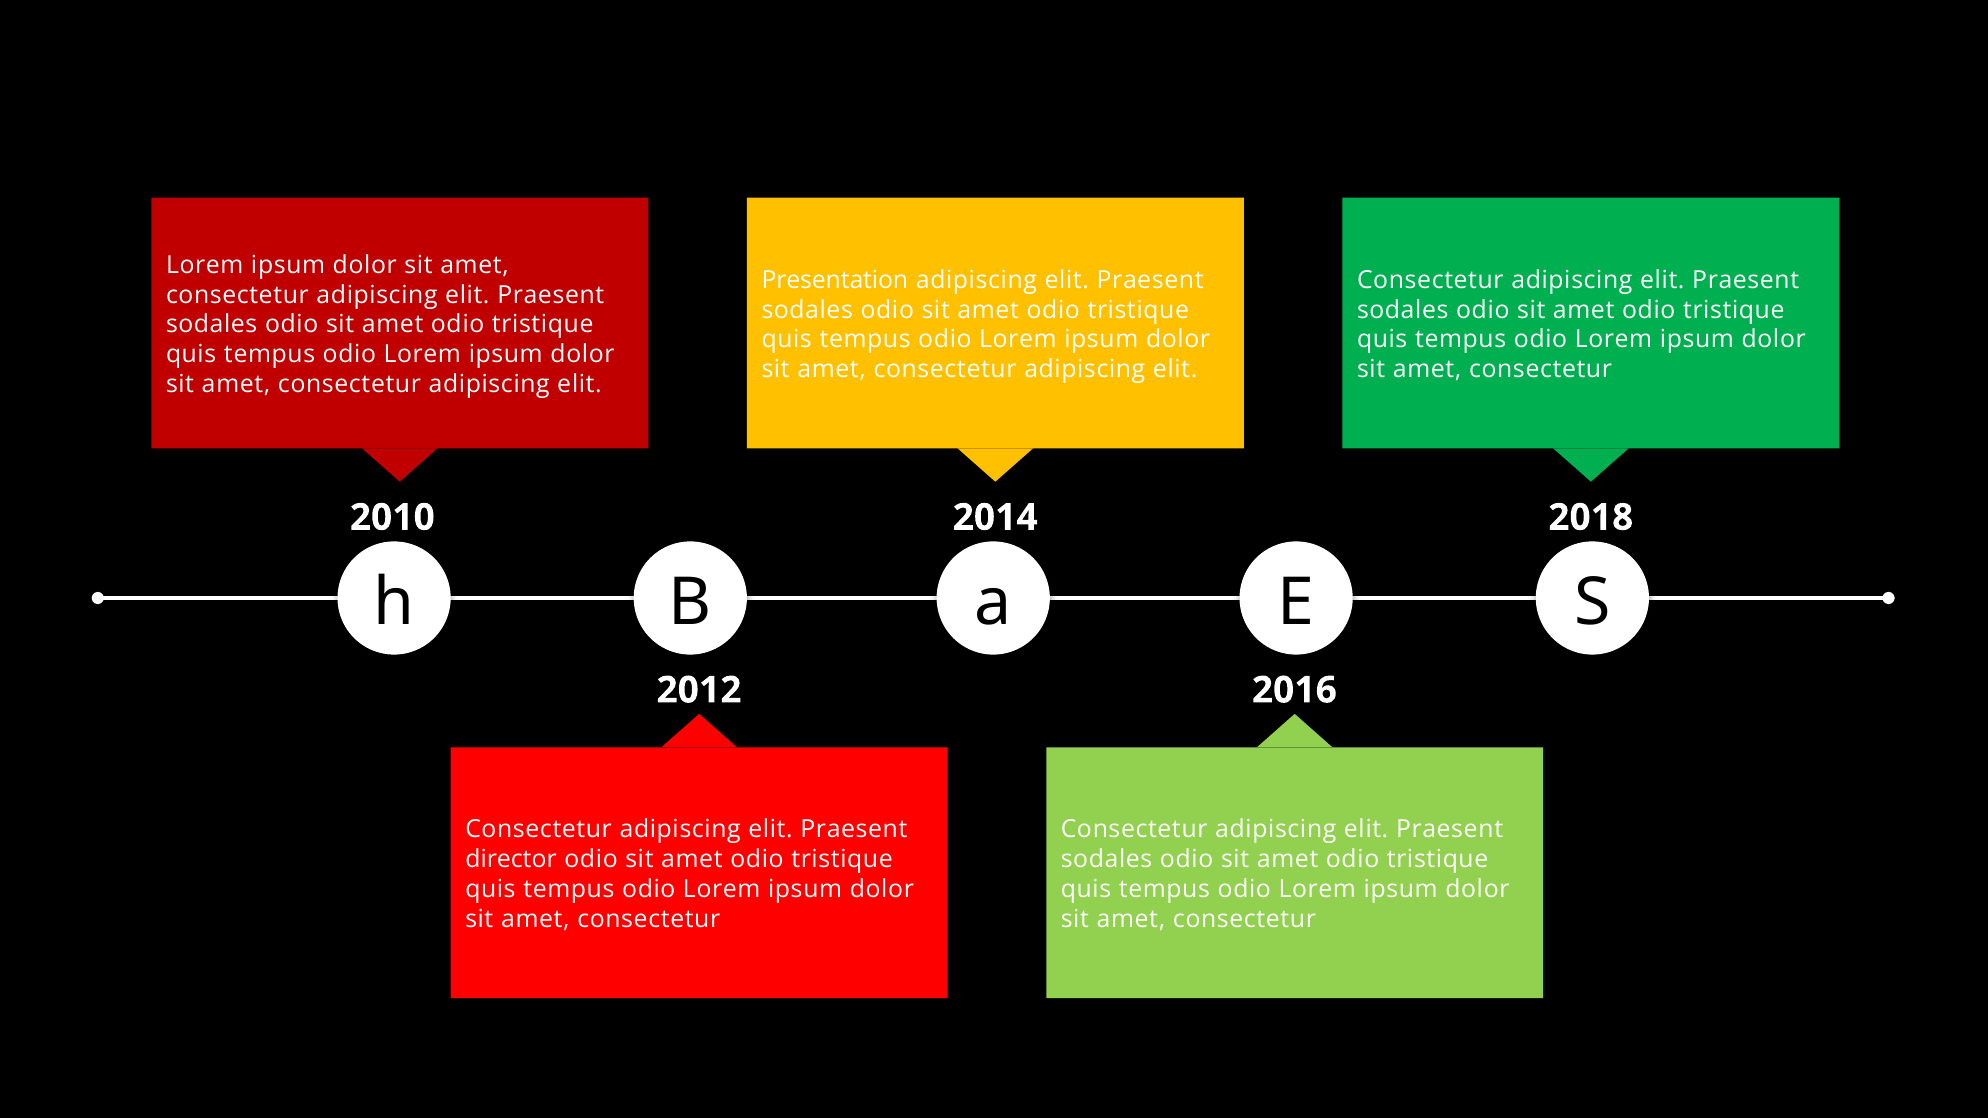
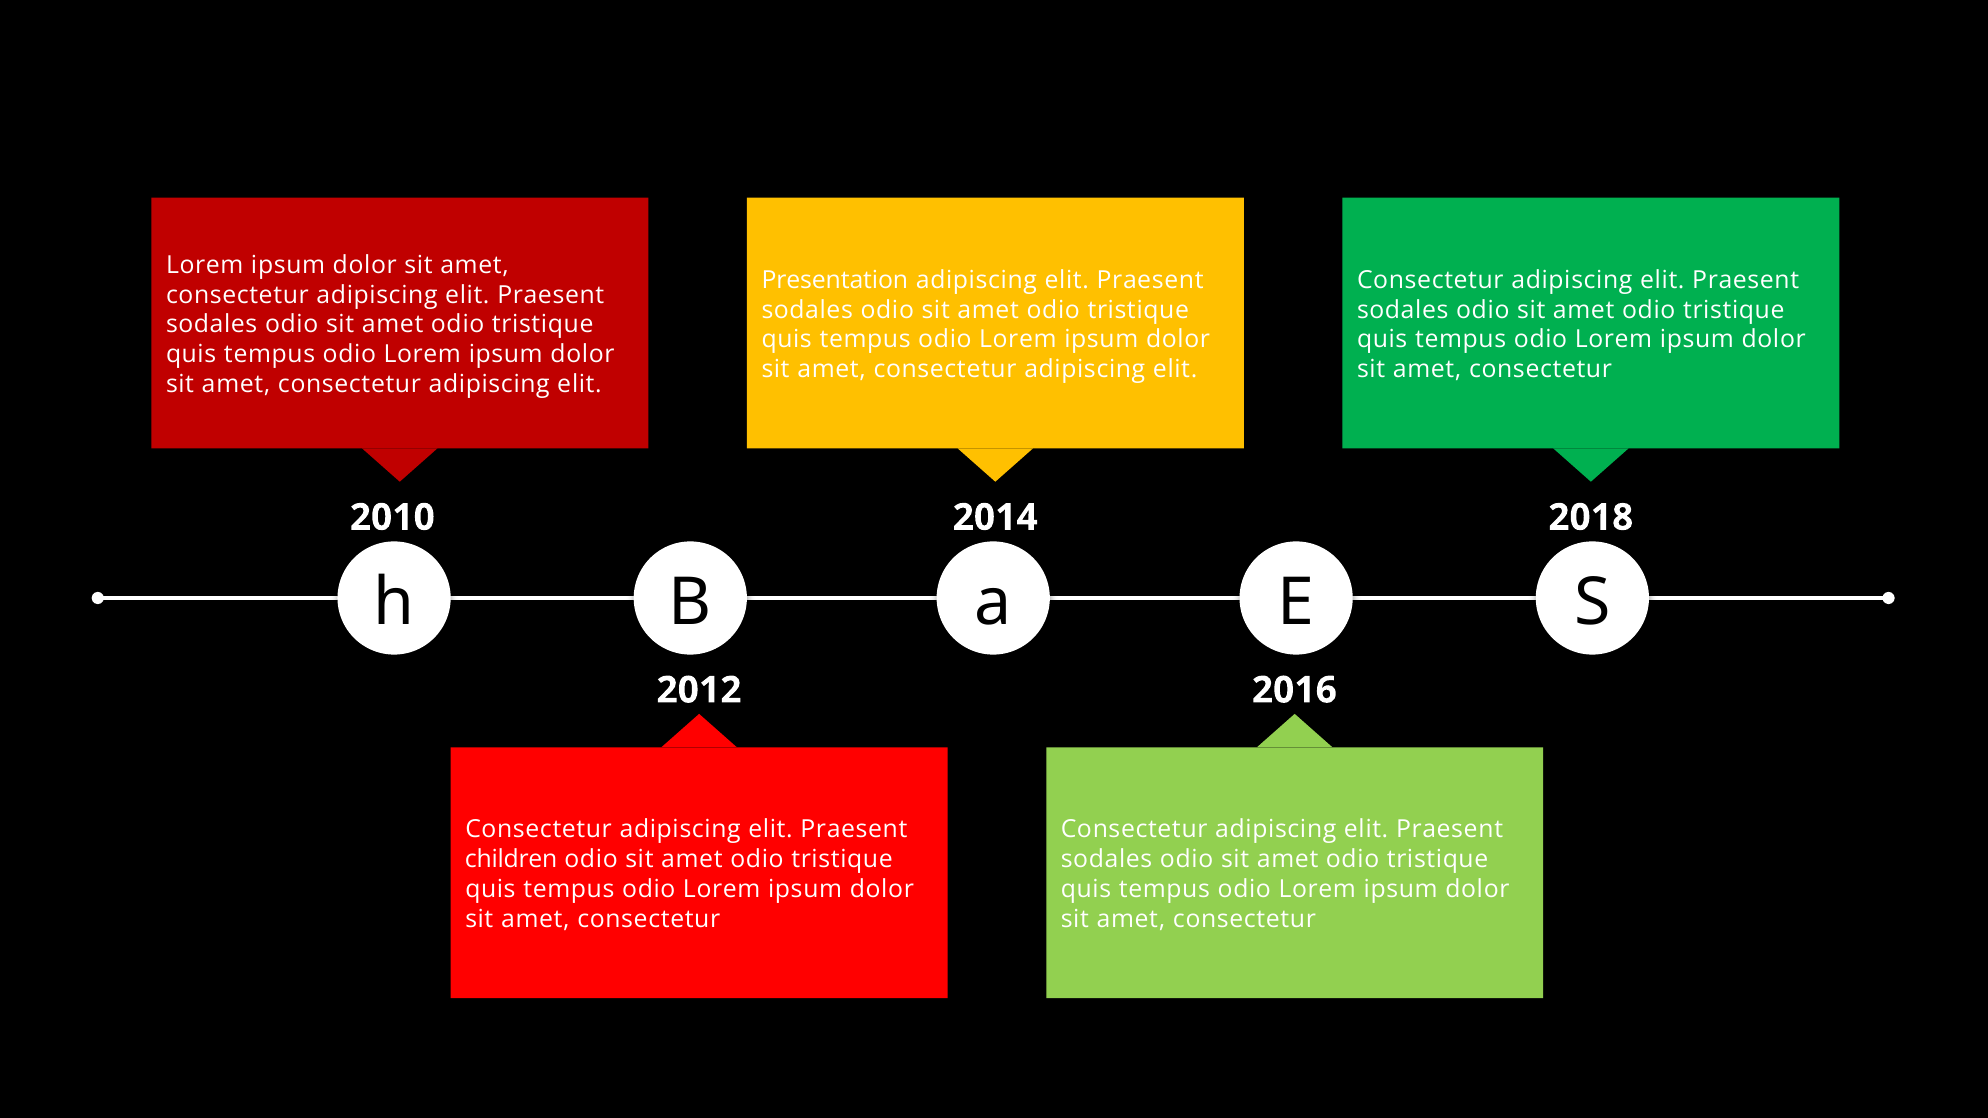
director: director -> children (511, 860)
